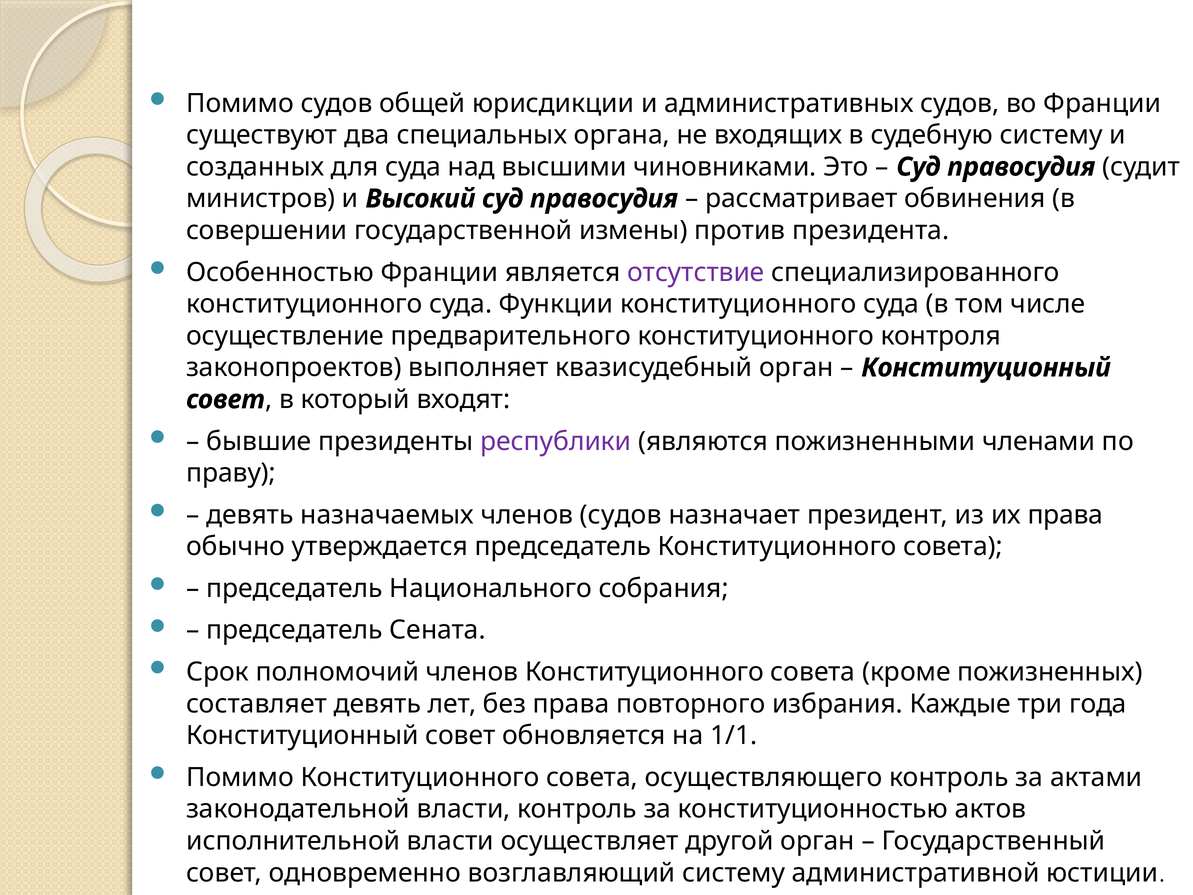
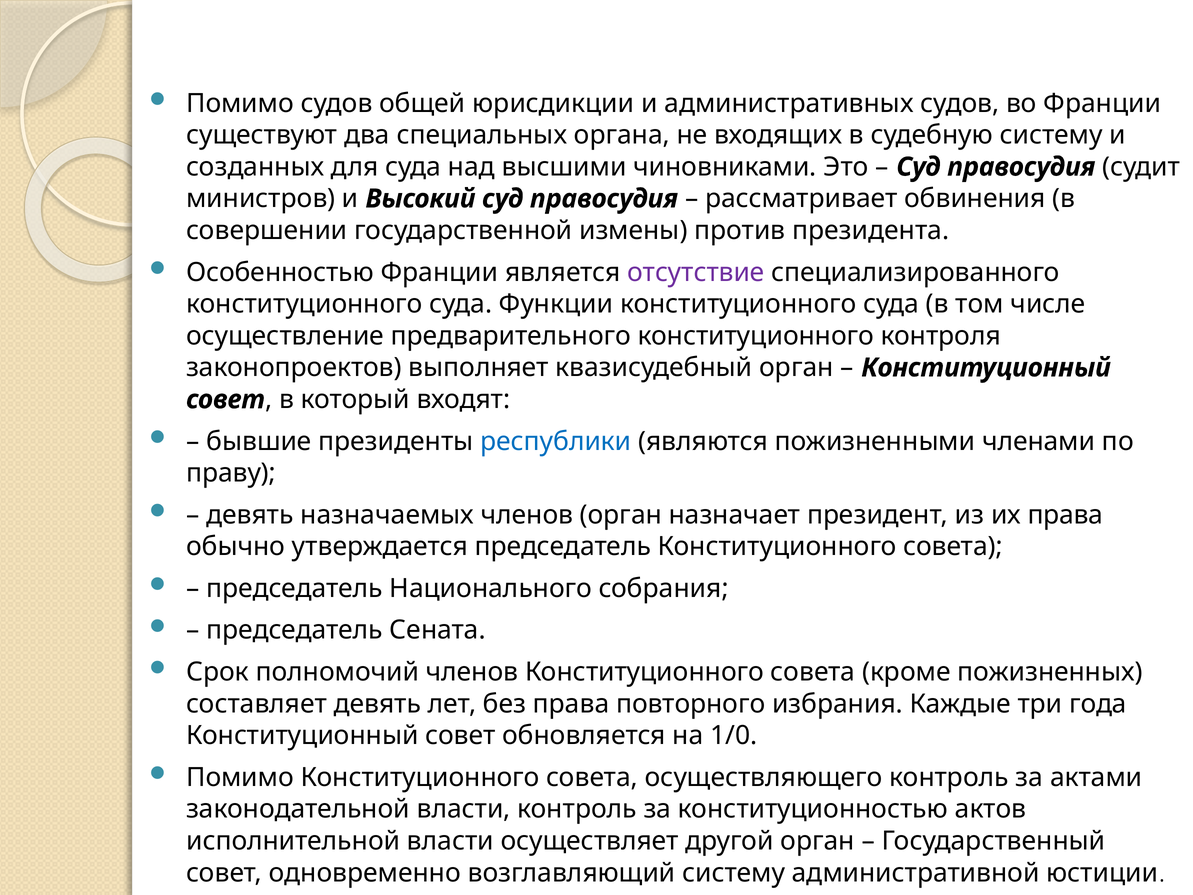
республики colour: purple -> blue (556, 441)
членов судов: судов -> орган (621, 515)
1/1: 1/1 -> 1/0 (734, 735)
